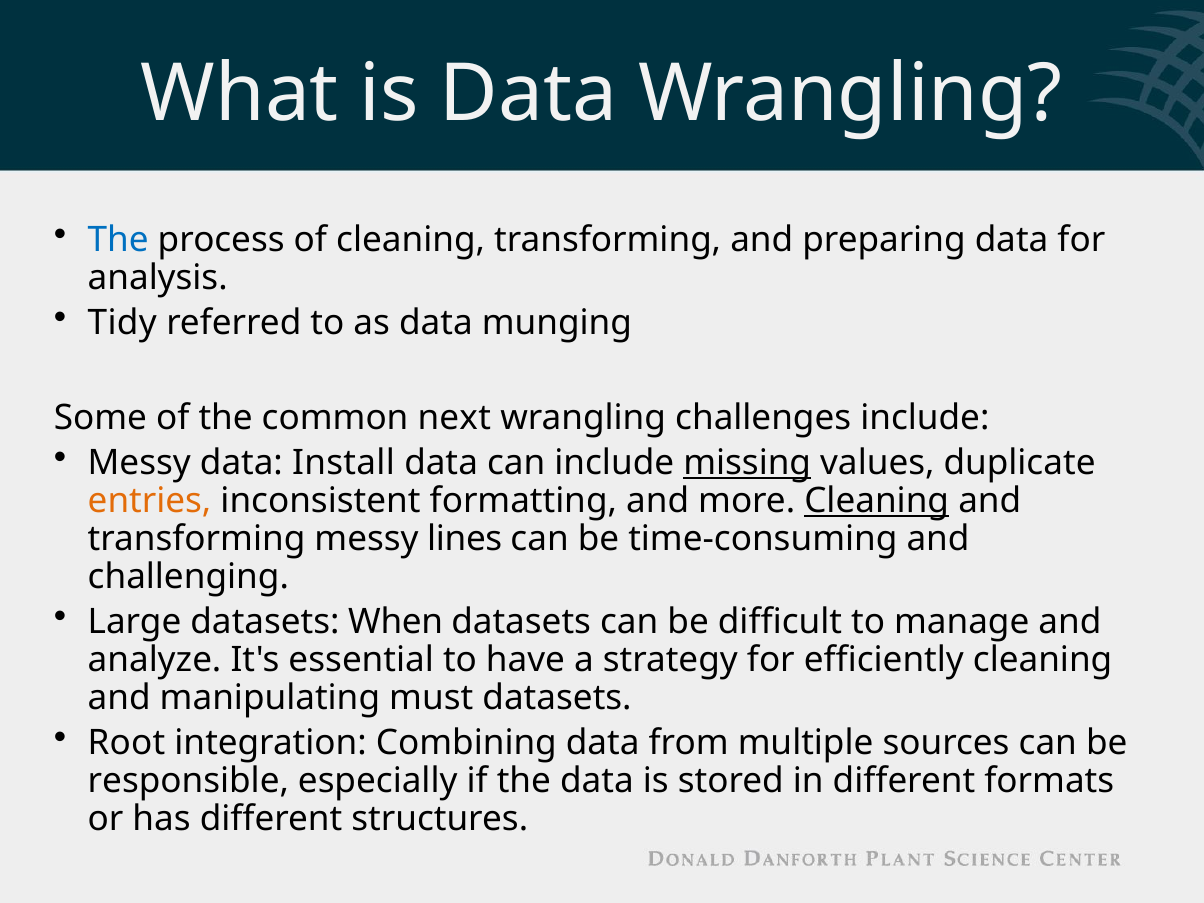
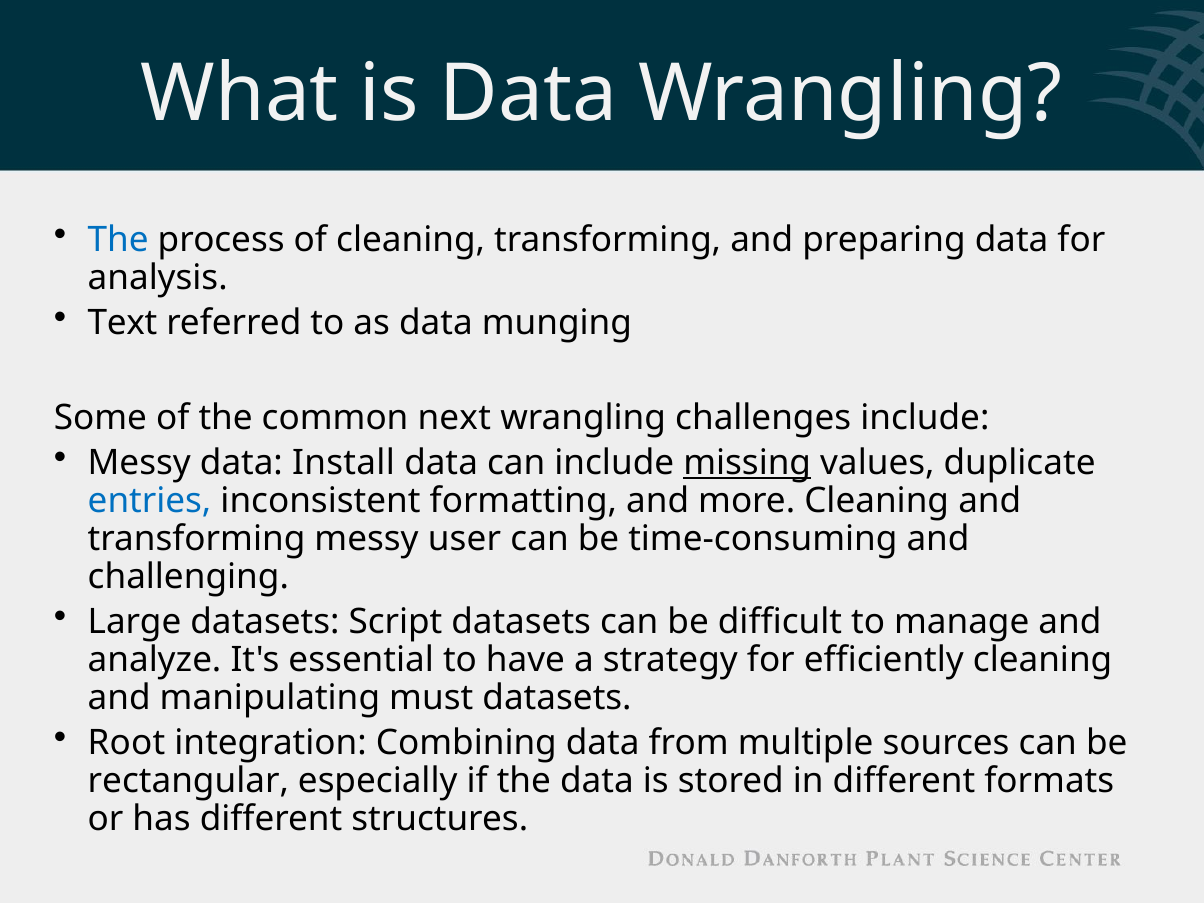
Tidy: Tidy -> Text (123, 323)
entries colour: orange -> blue (150, 501)
Cleaning underline: present -> none (877, 501)
lines: lines -> user (464, 539)
When: When -> Script (395, 622)
responsible: responsible -> rectangular (188, 781)
